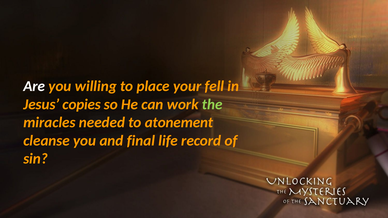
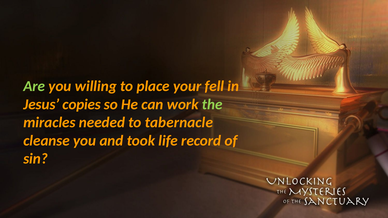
Are colour: white -> light green (34, 86)
atonement: atonement -> tabernacle (179, 123)
final: final -> took (141, 141)
